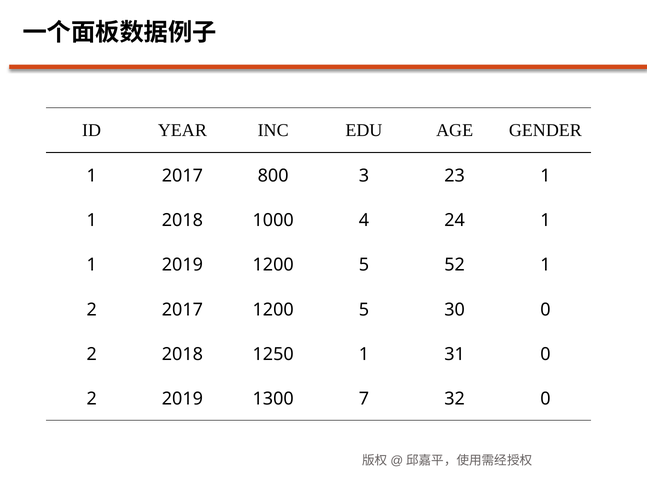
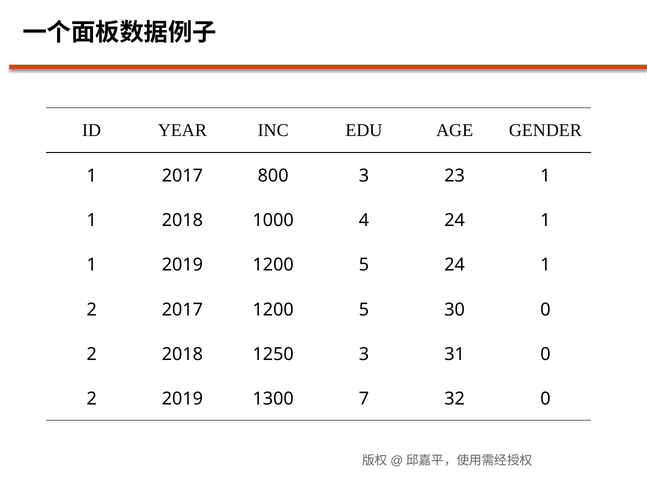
5 52: 52 -> 24 (455, 265)
1250 1: 1 -> 3 (364, 355)
